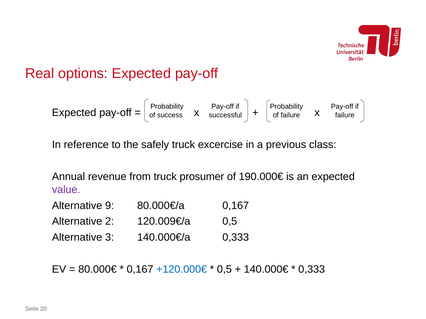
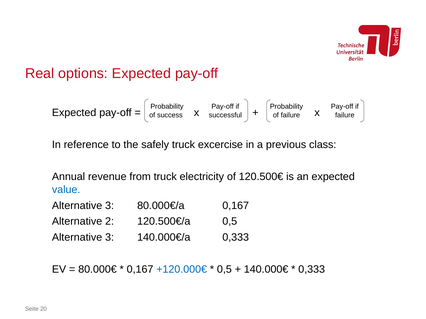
prosumer: prosumer -> electricity (202, 177)
190.000€: 190.000€ -> 120.500€ (261, 177)
value colour: purple -> blue (66, 190)
9: 9 -> 3 (110, 206)
120.009€/a: 120.009€/a -> 120.500€/a (164, 222)
